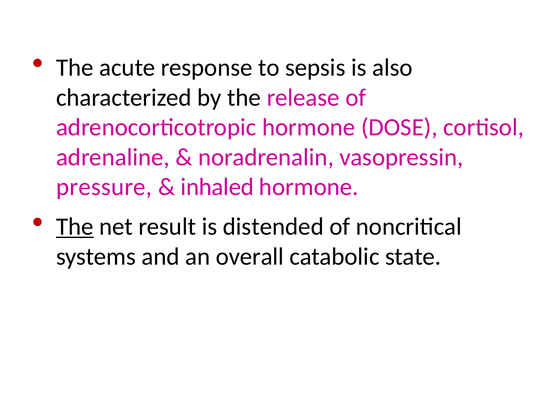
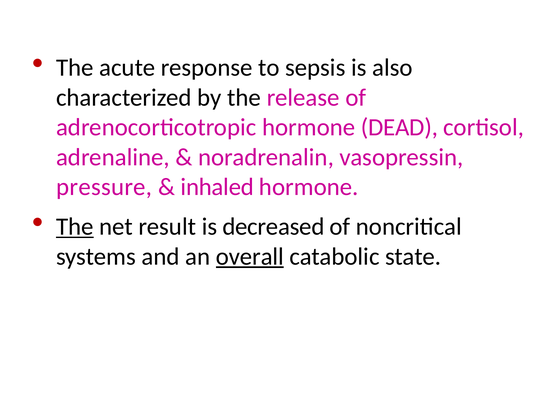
DOSE: DOSE -> DEAD (399, 127)
distended: distended -> decreased (273, 227)
overall underline: none -> present (250, 257)
